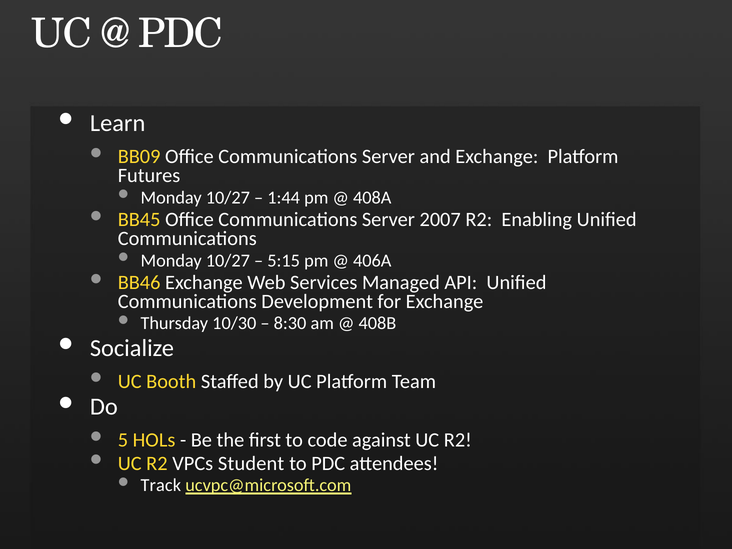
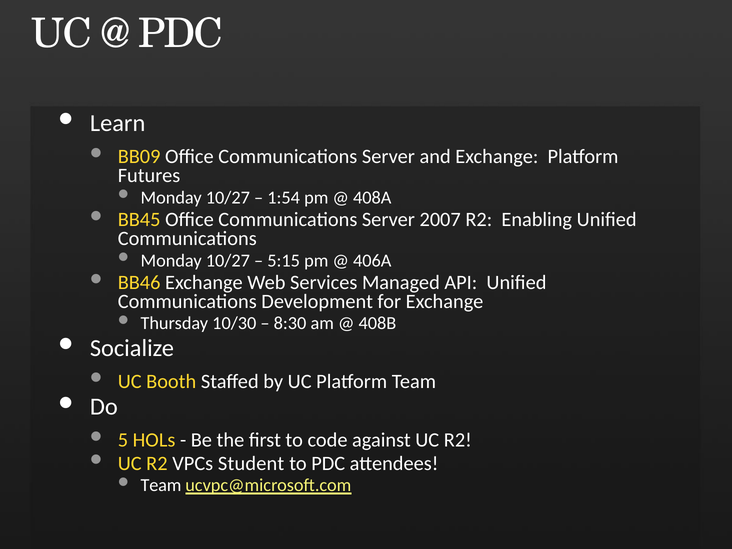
1:44: 1:44 -> 1:54 (284, 198)
Track: Track -> Team (161, 485)
